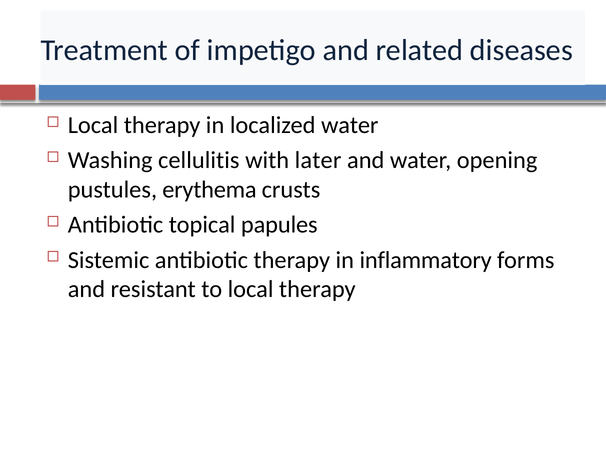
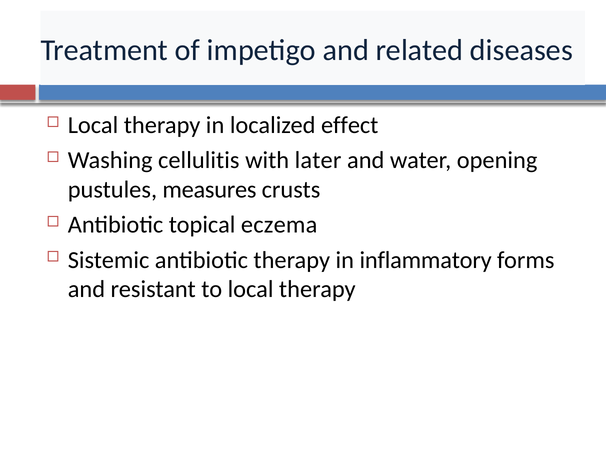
localized water: water -> effect (350, 125)
erythema: erythema -> measures (209, 190)
papules: papules -> eczema (279, 225)
